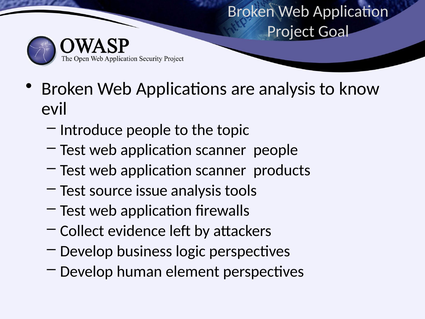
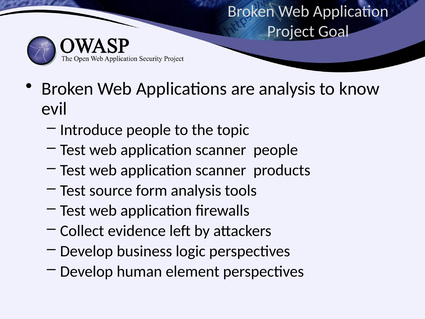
issue: issue -> form (152, 190)
